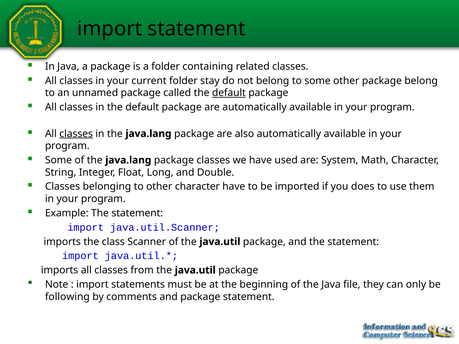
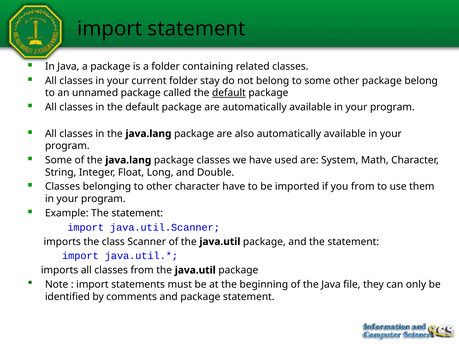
classes underline: present -> none (76, 134)
you does: does -> from (363, 187)
following: following -> identified (67, 297)
